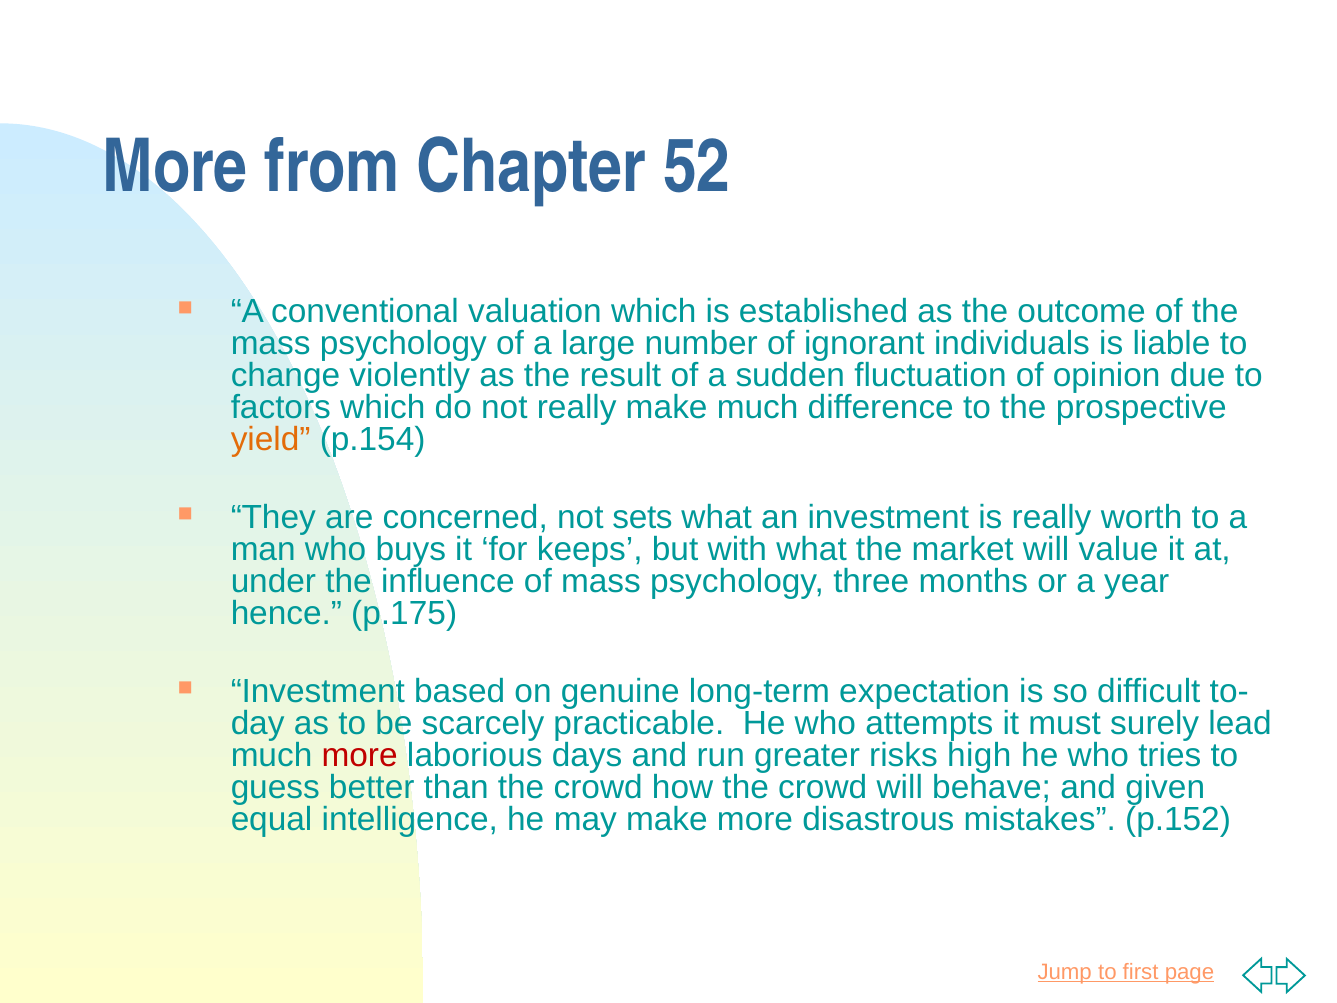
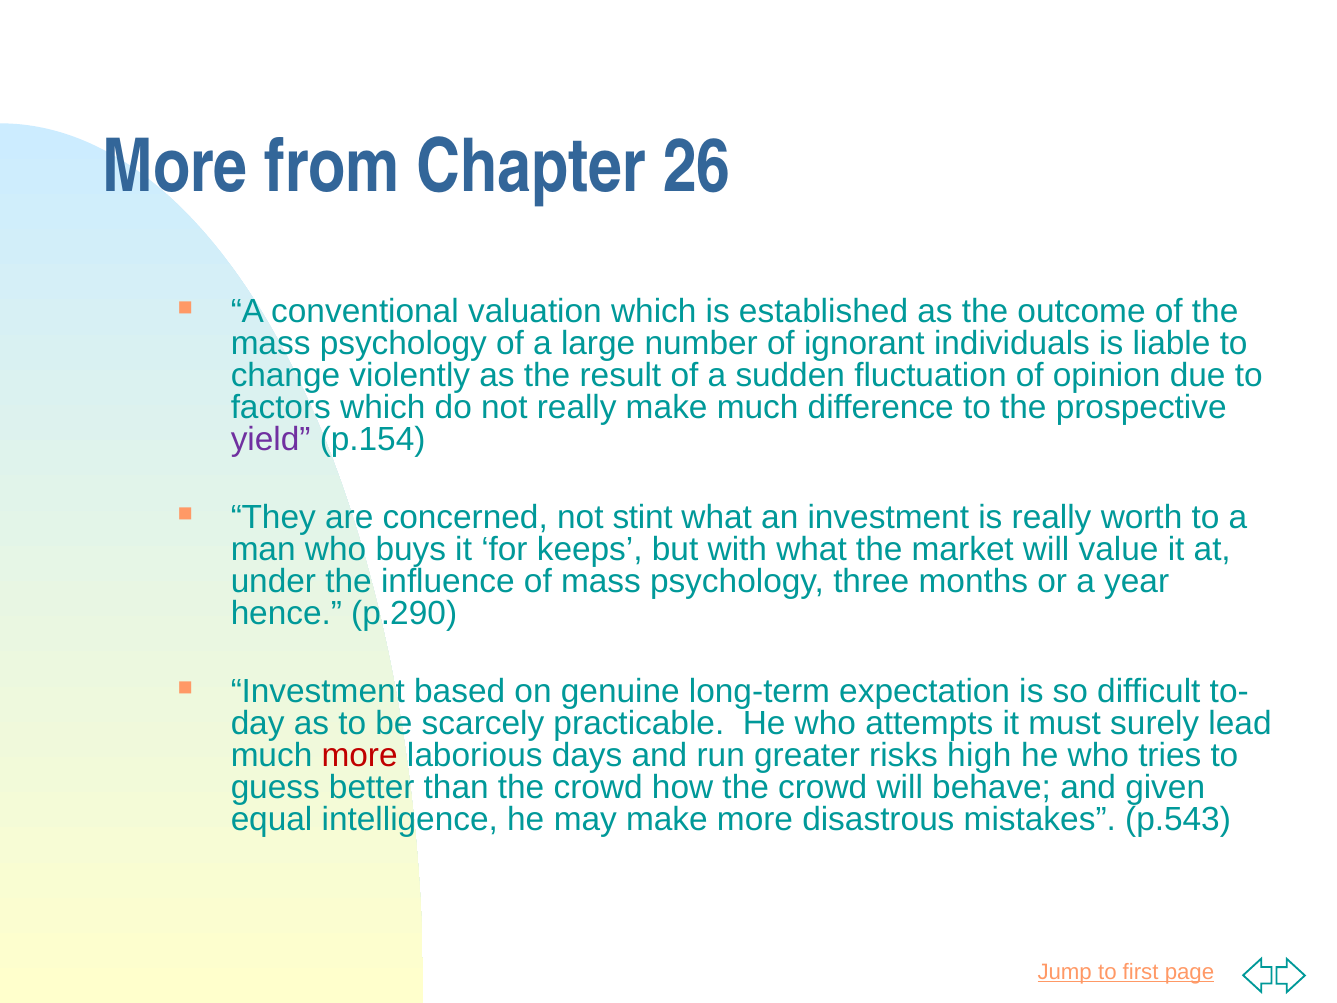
52: 52 -> 26 (697, 167)
yield colour: orange -> purple (271, 439)
sets: sets -> stint (643, 517)
p.175: p.175 -> p.290 (404, 613)
p.152: p.152 -> p.543 (1178, 819)
